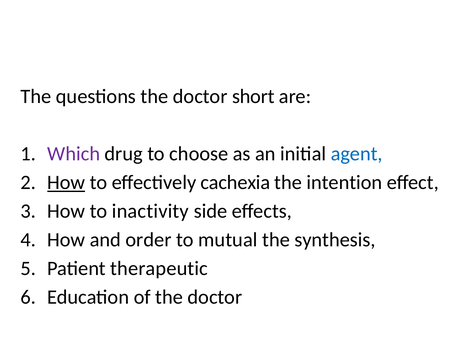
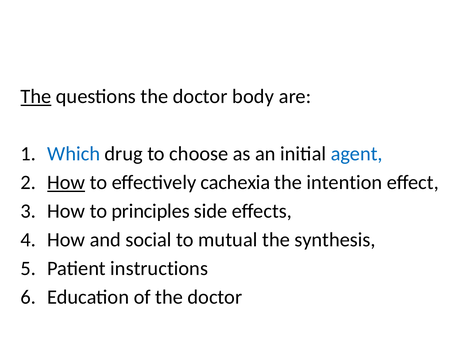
The underline: none -> present (36, 97)
short: short -> body (253, 97)
Which colour: purple -> blue (74, 154)
inactivity: inactivity -> principles (151, 211)
order: order -> social (149, 240)
therapeutic: therapeutic -> instructions (159, 269)
